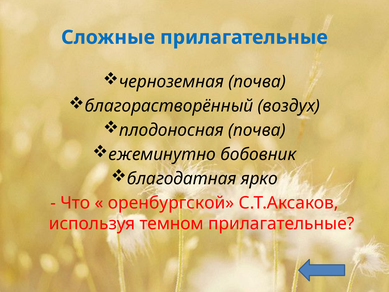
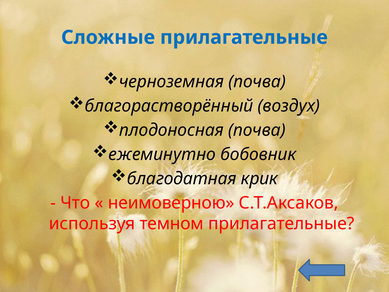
ярко: ярко -> крик (259, 178)
оренбургской: оренбургской -> неимоверною (171, 203)
